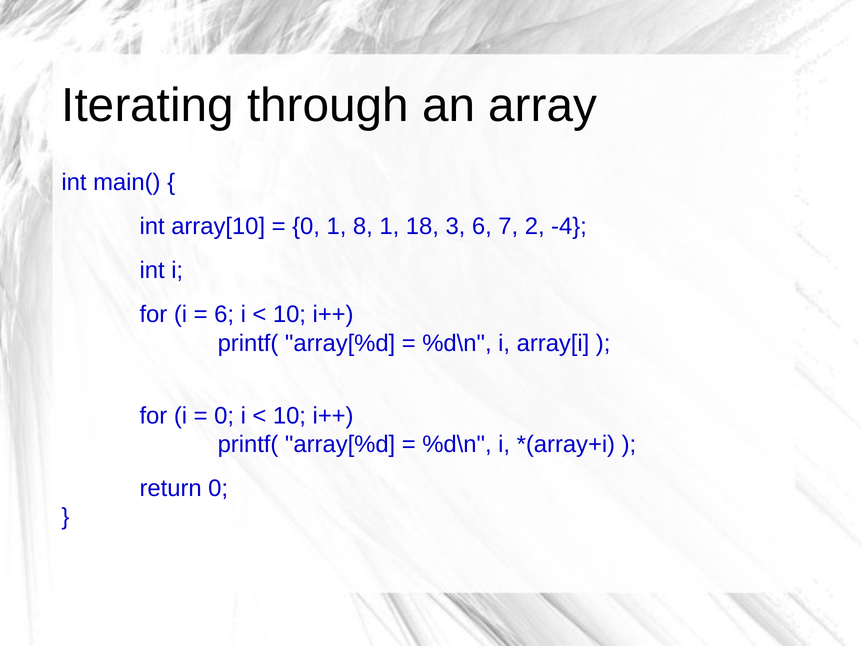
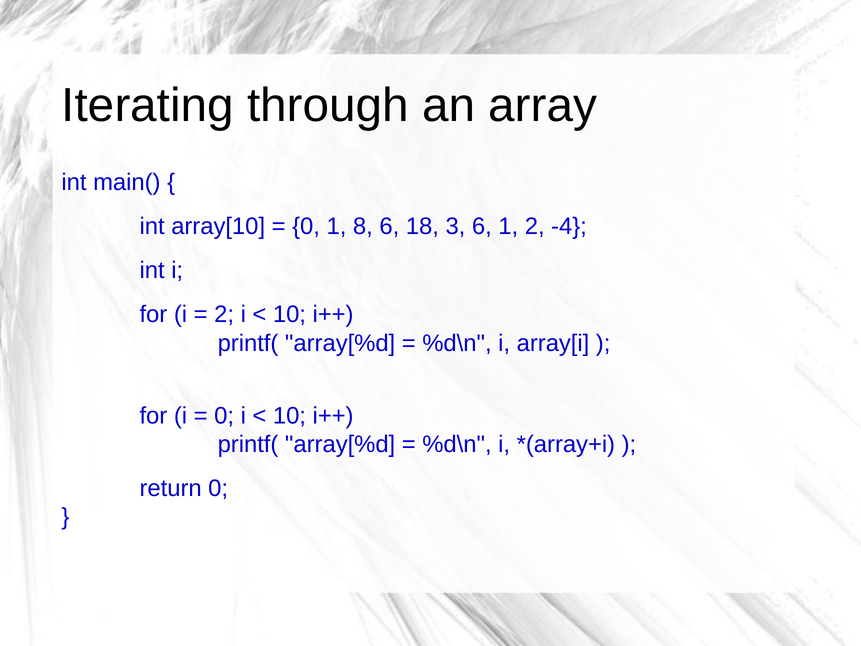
8 1: 1 -> 6 (389, 226)
6 7: 7 -> 1 (508, 226)
6: 6 -> 2 (224, 314)
